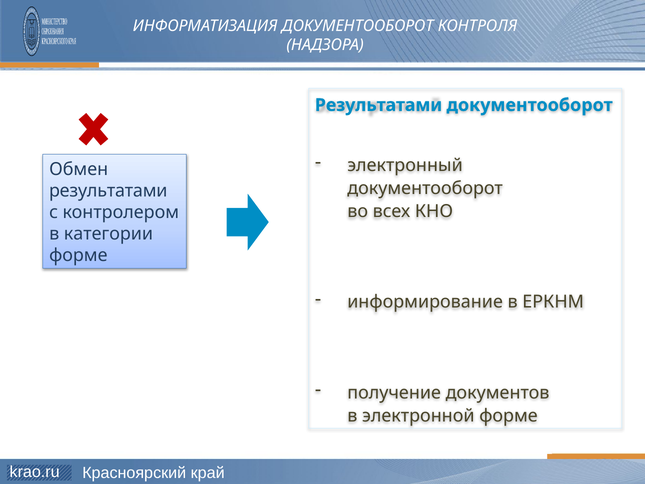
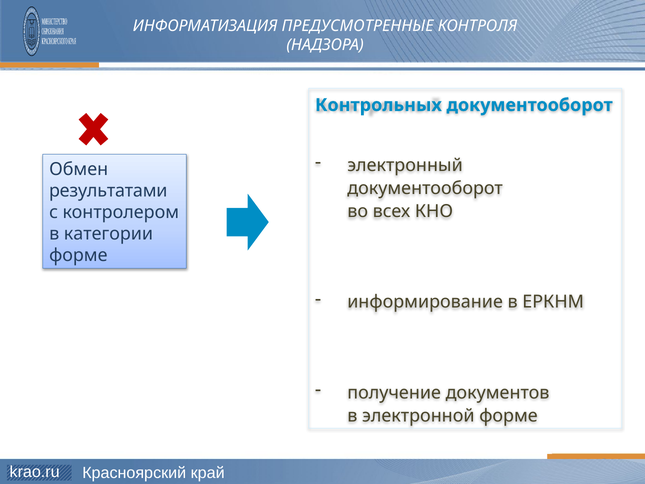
ИНФОРМАТИЗАЦИЯ ДОКУМЕНТООБОРОТ: ДОКУМЕНТООБОРОТ -> ПРЕДУСМОТРЕННЫЕ (358, 26)
Результатами: Результатами -> Контрольных (378, 105)
